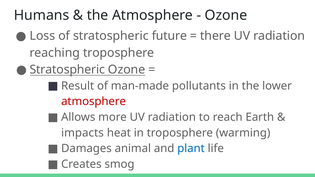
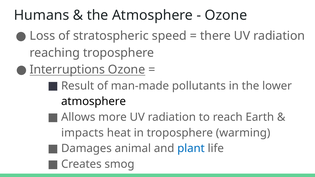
future: future -> speed (169, 36)
Stratospheric: Stratospheric -> Interruptions (67, 70)
atmosphere colour: red -> black (94, 102)
